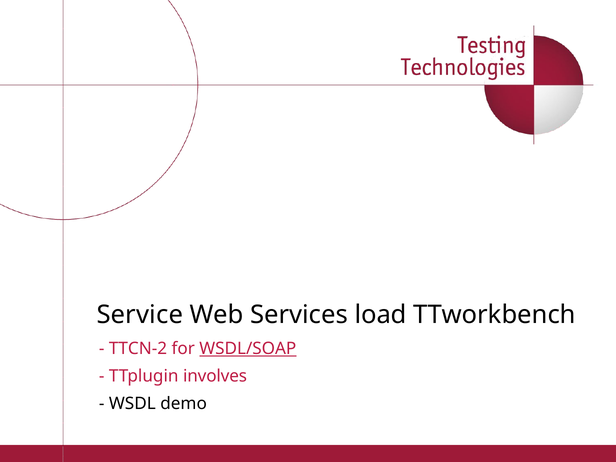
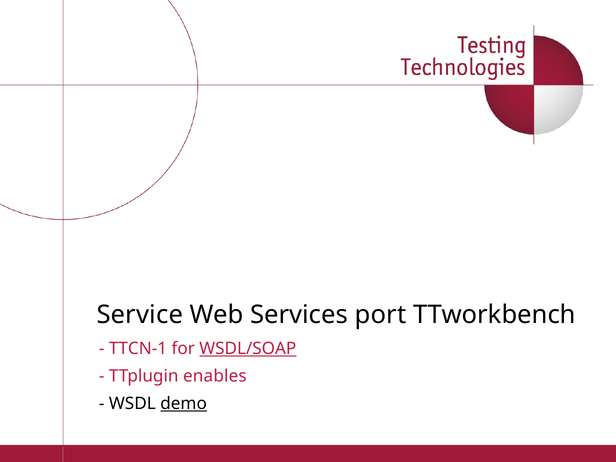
load: load -> port (380, 315)
TTCN-2: TTCN-2 -> TTCN-1 (138, 349)
involves: involves -> enables (215, 376)
demo underline: none -> present (184, 404)
